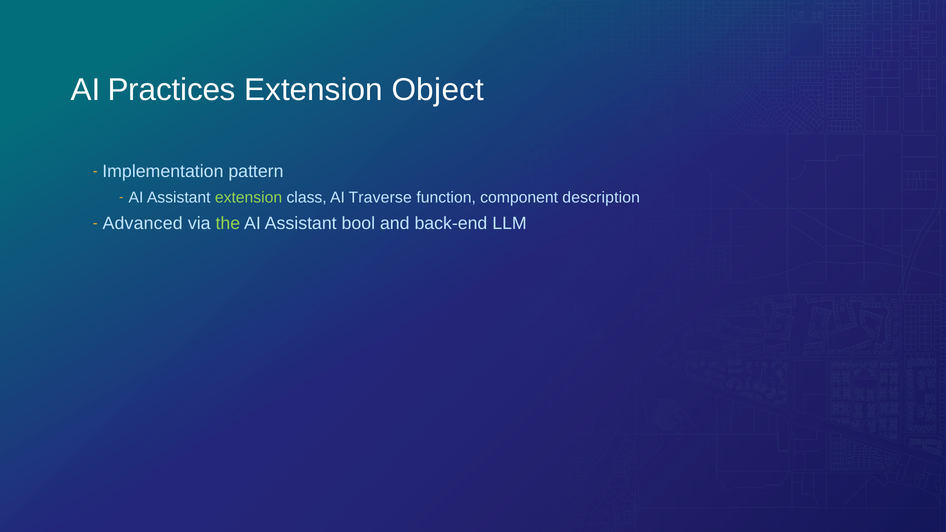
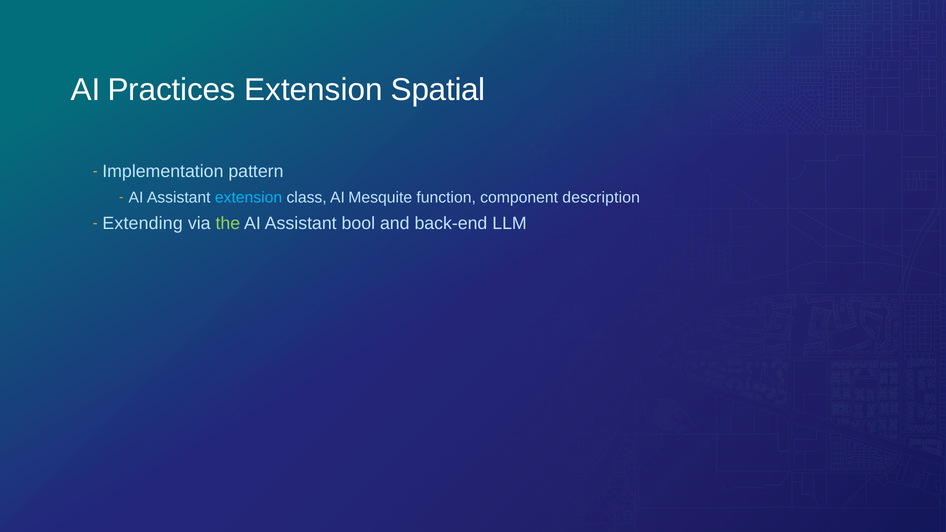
Object: Object -> Spatial (438, 90)
extension colour: light green -> light blue (249, 197)
Traverse: Traverse -> Mesquite (380, 197)
Advanced: Advanced -> Extending (143, 224)
